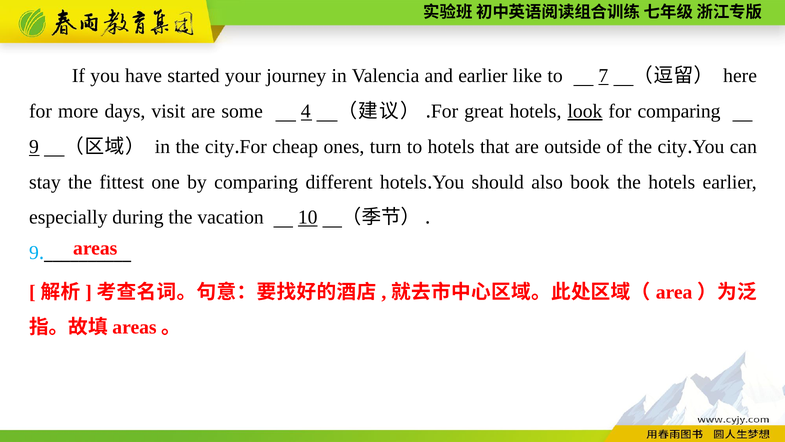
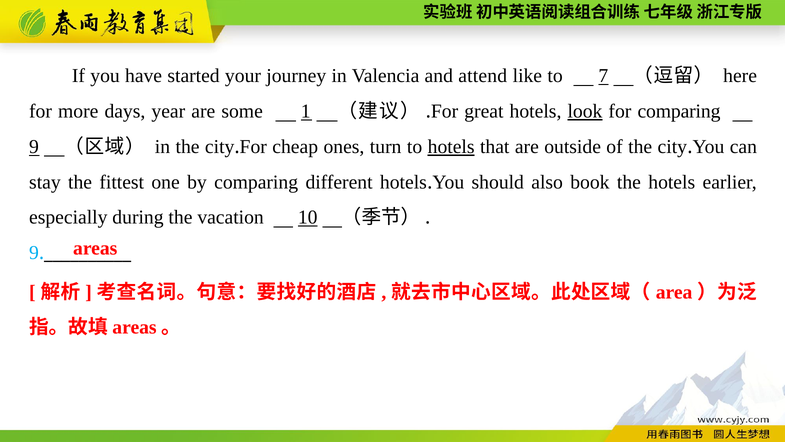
and earlier: earlier -> attend (483, 76)
visit: visit -> year (168, 111)
4: 4 -> 1 (306, 111)
hotels underline: none -> present (451, 147)
